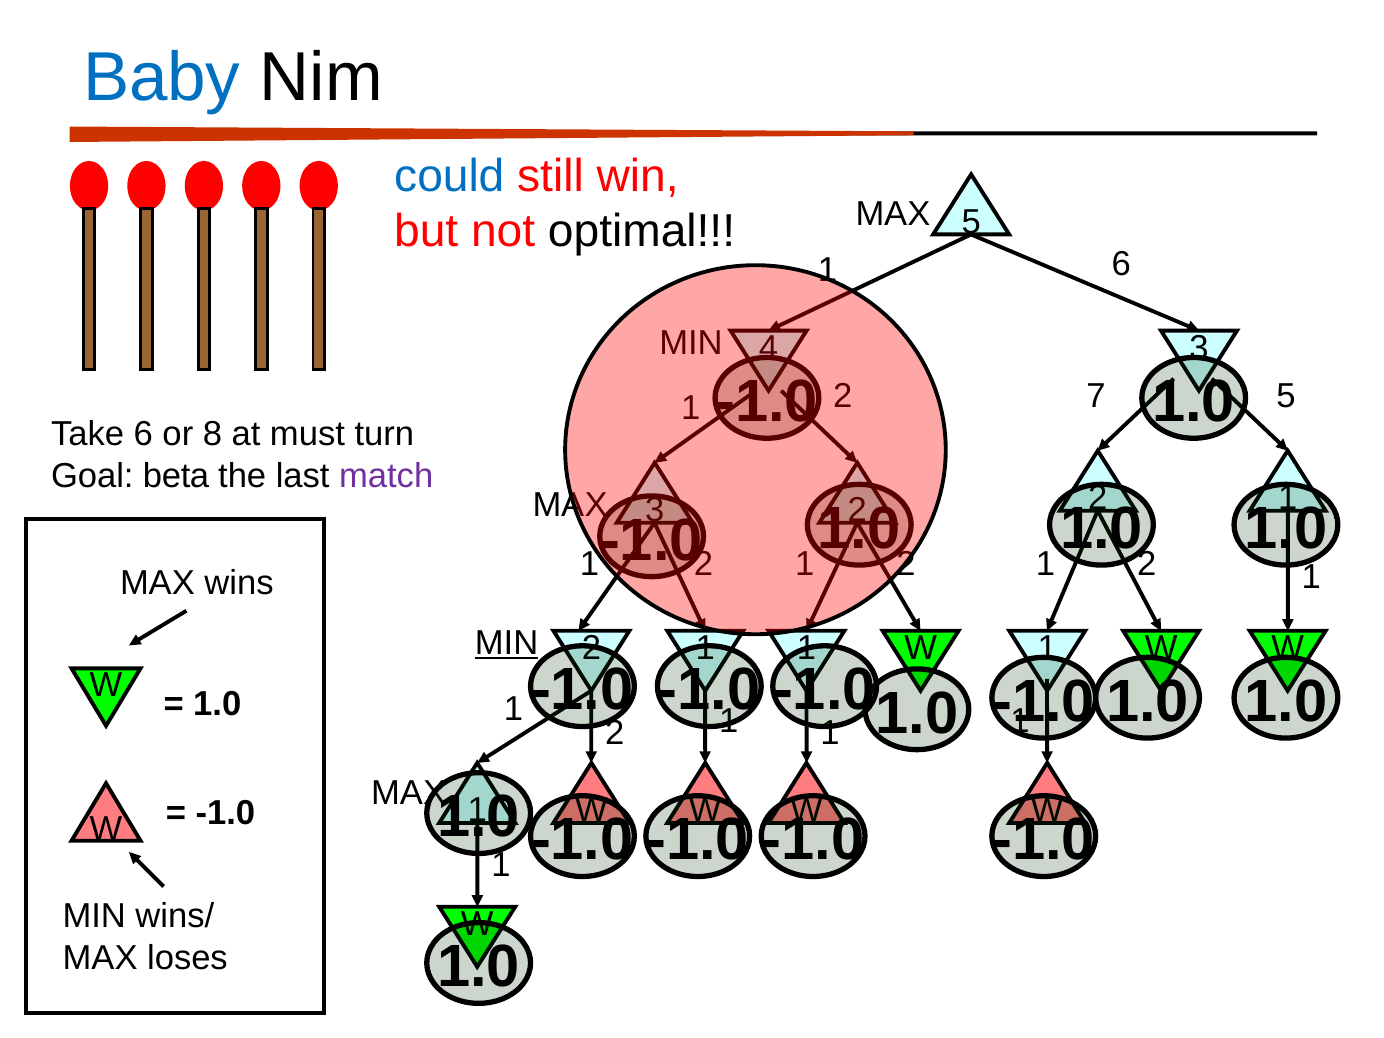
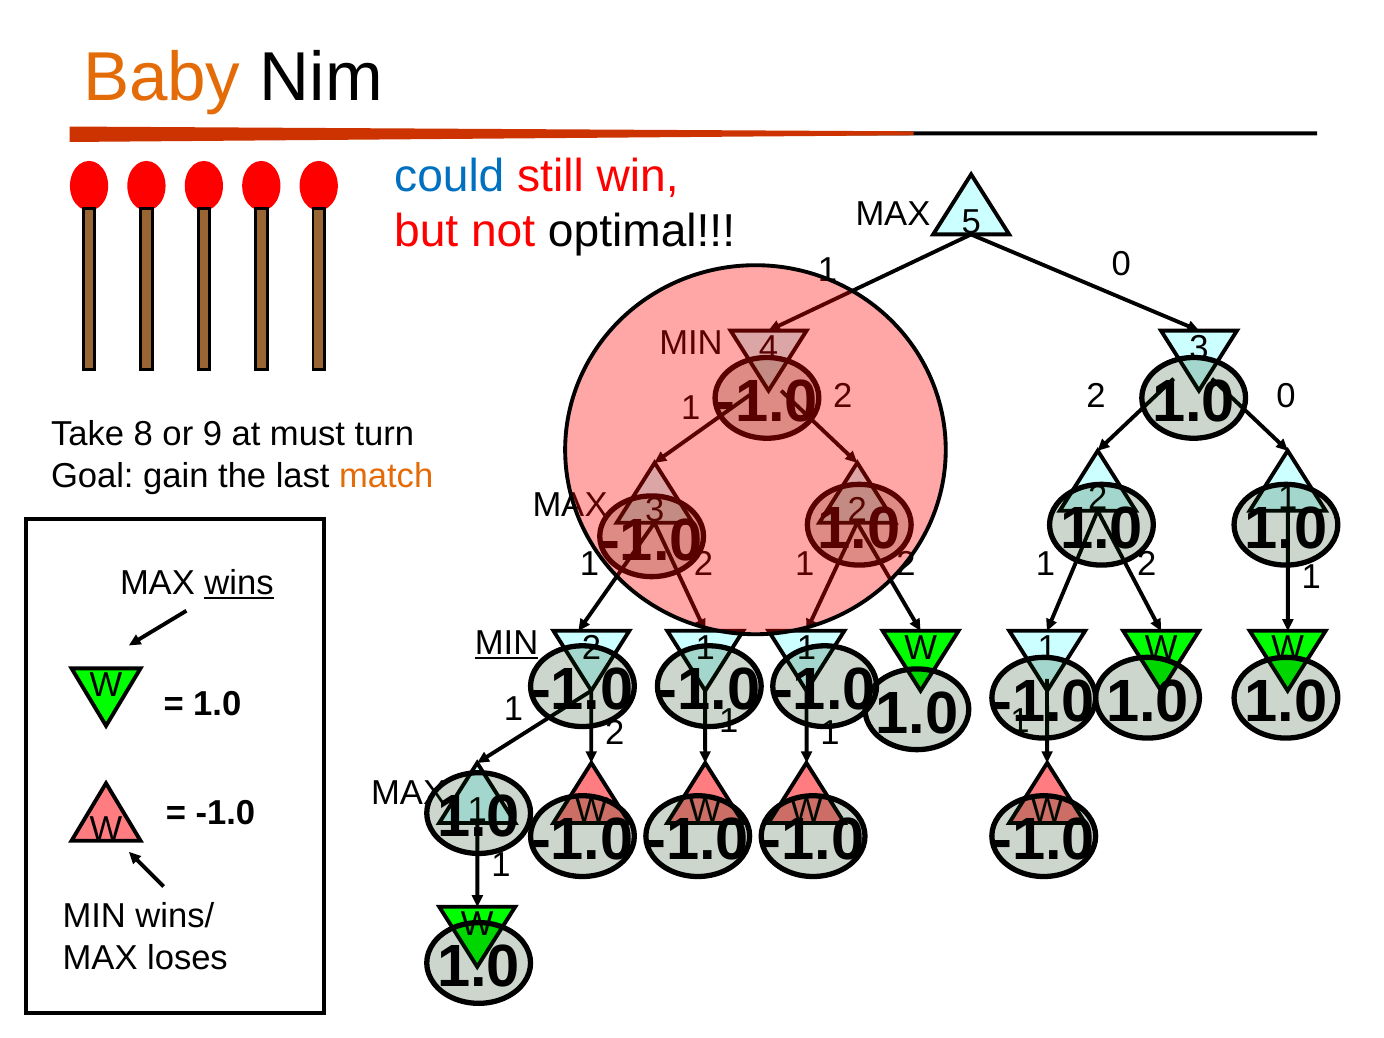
Baby colour: blue -> orange (162, 77)
6: 6 -> 0 (1121, 264)
5: 5 -> 0 (1286, 397)
7: 7 -> 2 (1096, 397)
Take 6: 6 -> 8 (143, 434)
8: 8 -> 9 (212, 434)
beta: beta -> gain (176, 476)
match colour: purple -> orange (386, 476)
wins underline: none -> present (239, 583)
